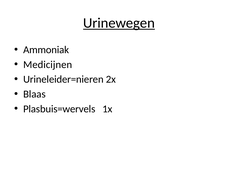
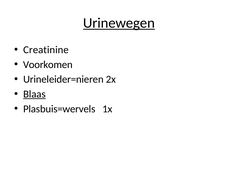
Ammoniak: Ammoniak -> Creatinine (46, 50)
Medicijnen: Medicijnen -> Voorkomen (48, 65)
Blaas underline: none -> present (34, 94)
